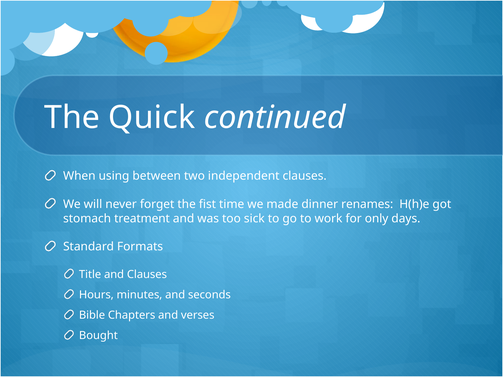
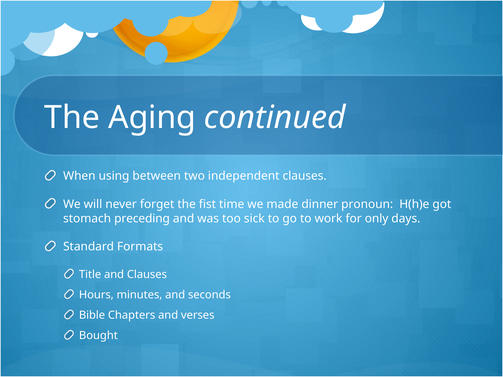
Quick: Quick -> Aging (152, 118)
renames: renames -> pronoun (367, 204)
treatment: treatment -> preceding (142, 219)
